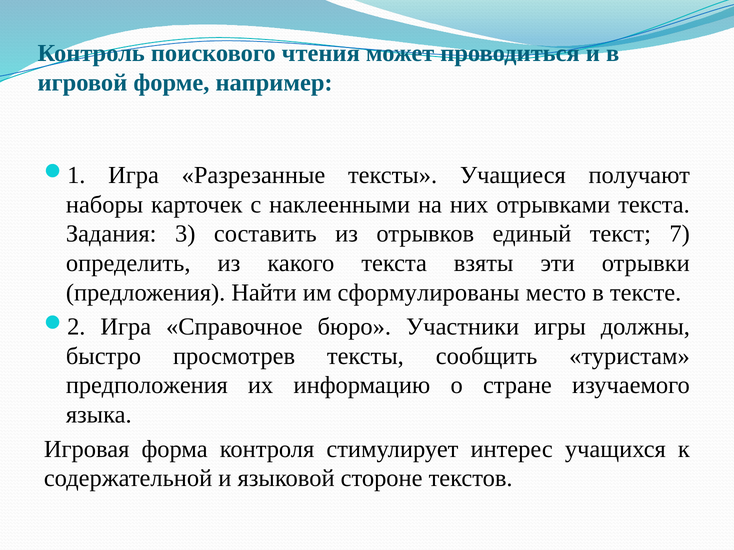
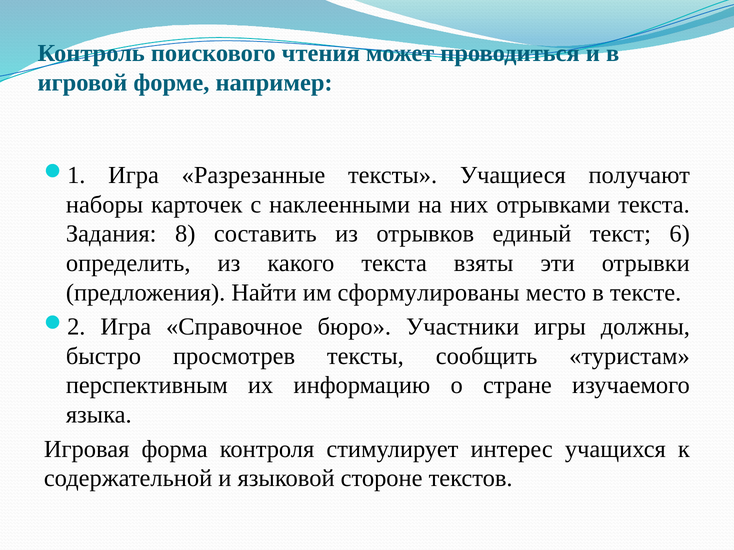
3: 3 -> 8 (185, 234)
7: 7 -> 6 (680, 234)
предположения: предположения -> перспективным (147, 386)
